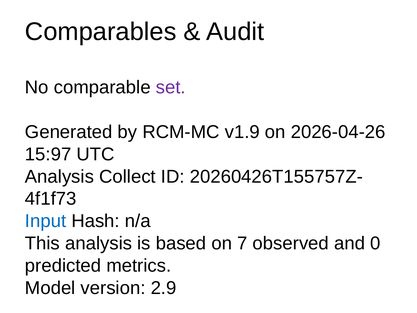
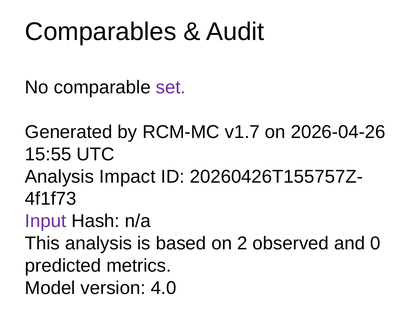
v1.9: v1.9 -> v1.7 (242, 132)
15:97: 15:97 -> 15:55 (48, 154)
Collect: Collect -> Impact (127, 176)
Input colour: blue -> purple (46, 221)
7: 7 -> 2 (242, 243)
2.9: 2.9 -> 4.0 (164, 288)
